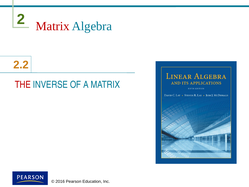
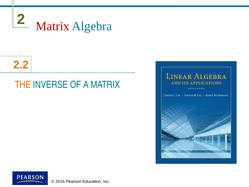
THE colour: red -> orange (23, 85)
